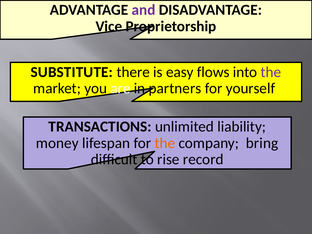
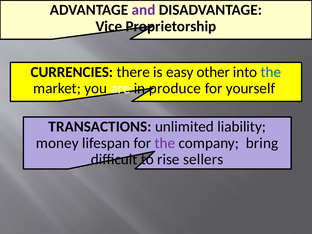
SUBSTITUTE: SUBSTITUTE -> CURRENCIES (72, 72)
flows: flows -> other (213, 72)
the colour: purple -> blue (271, 72)
partners: partners -> produce (175, 88)
the colour: orange -> purple (165, 143)
record: record -> sellers (203, 159)
